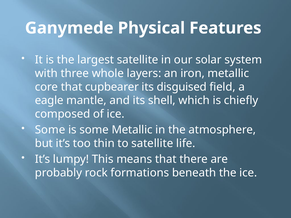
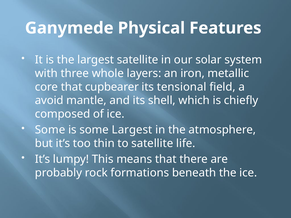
disguised: disguised -> tensional (182, 87)
eagle: eagle -> avoid (49, 101)
some Metallic: Metallic -> Largest (132, 130)
